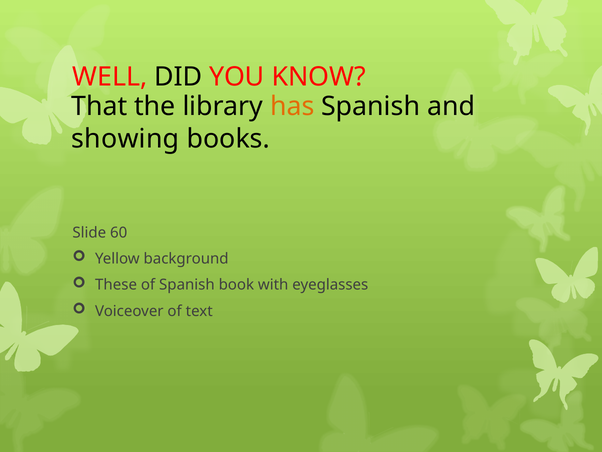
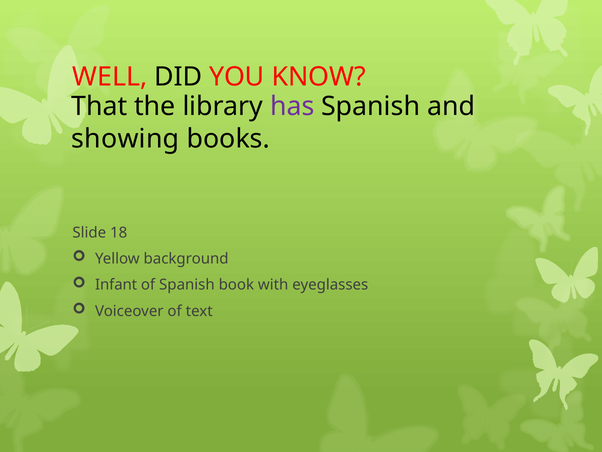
has colour: orange -> purple (292, 107)
60: 60 -> 18 (119, 233)
These: These -> Infant (116, 285)
